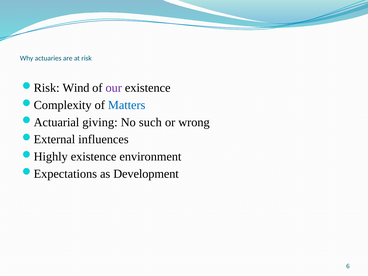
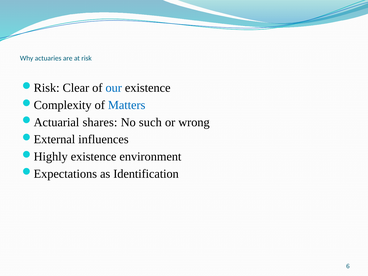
Wind: Wind -> Clear (76, 88)
our colour: purple -> blue (114, 88)
giving: giving -> shares (100, 122)
Development: Development -> Identification (146, 174)
